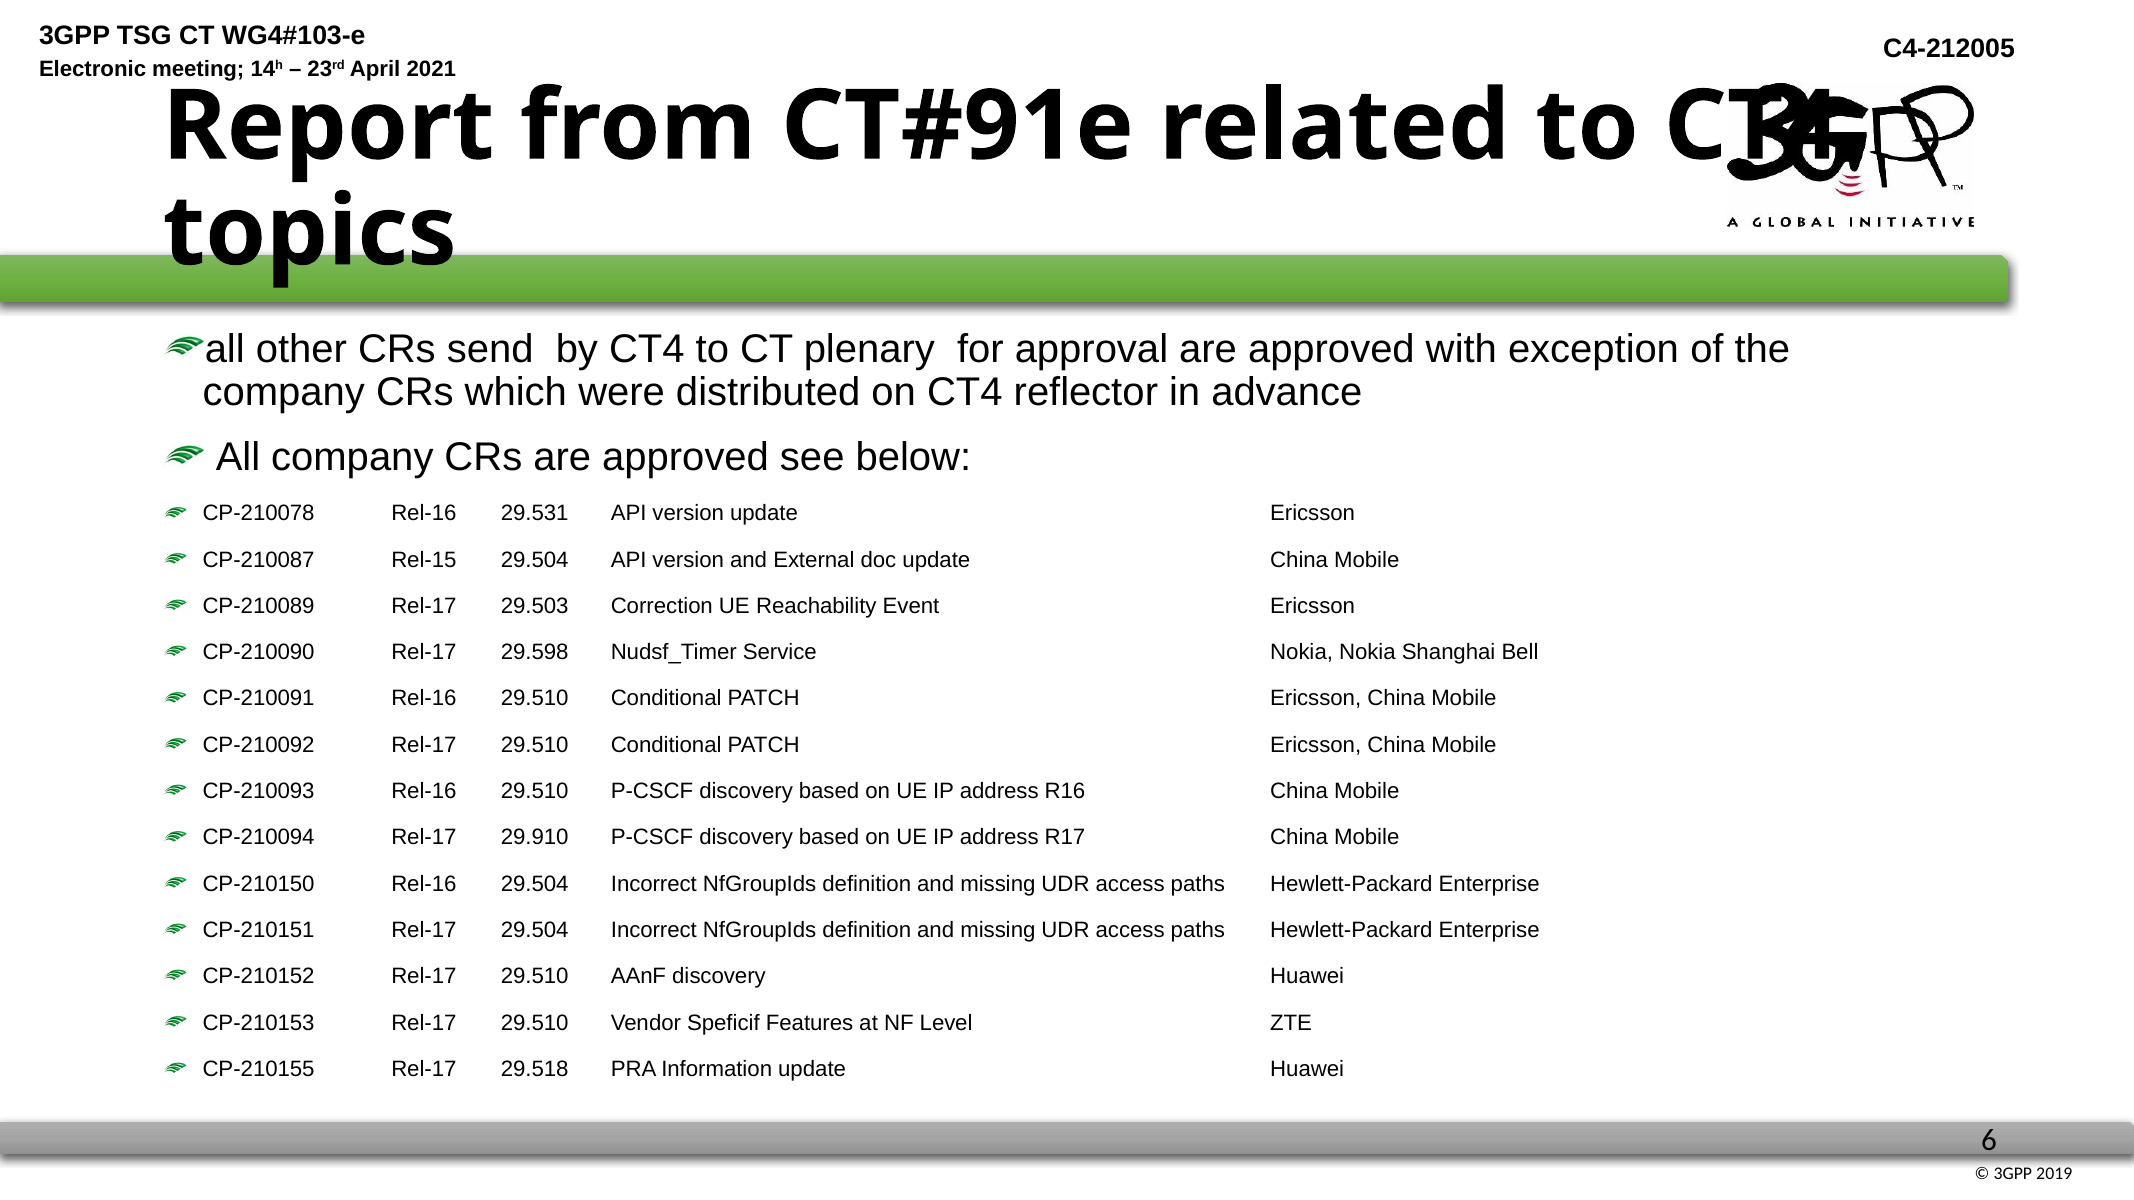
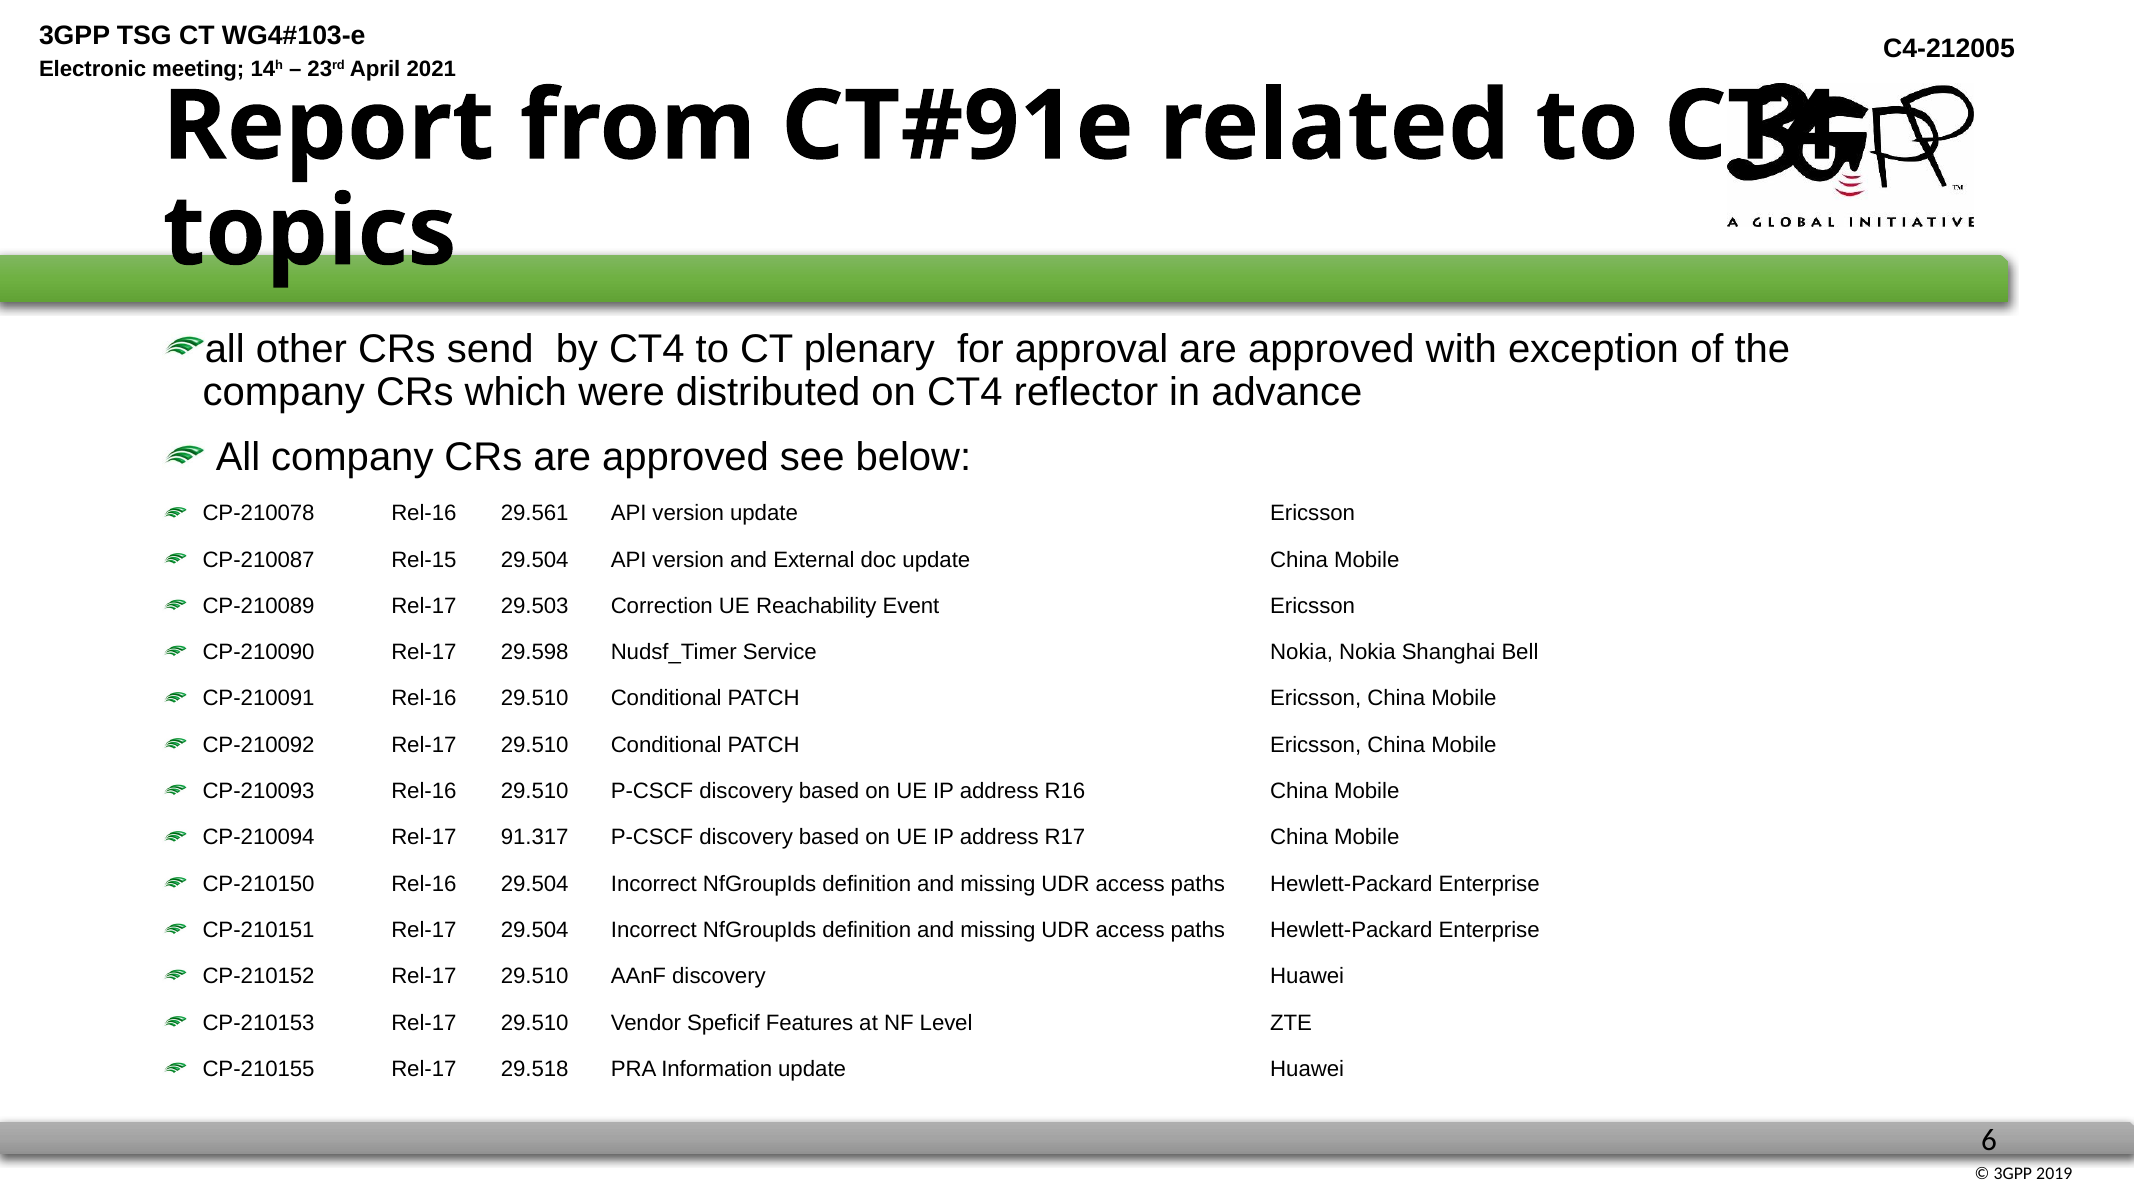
29.531: 29.531 -> 29.561 (535, 514)
29.910: 29.910 -> 91.317 (535, 838)
